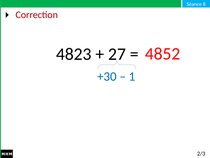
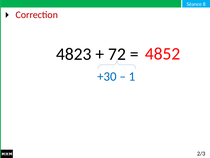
27: 27 -> 72 (117, 54)
